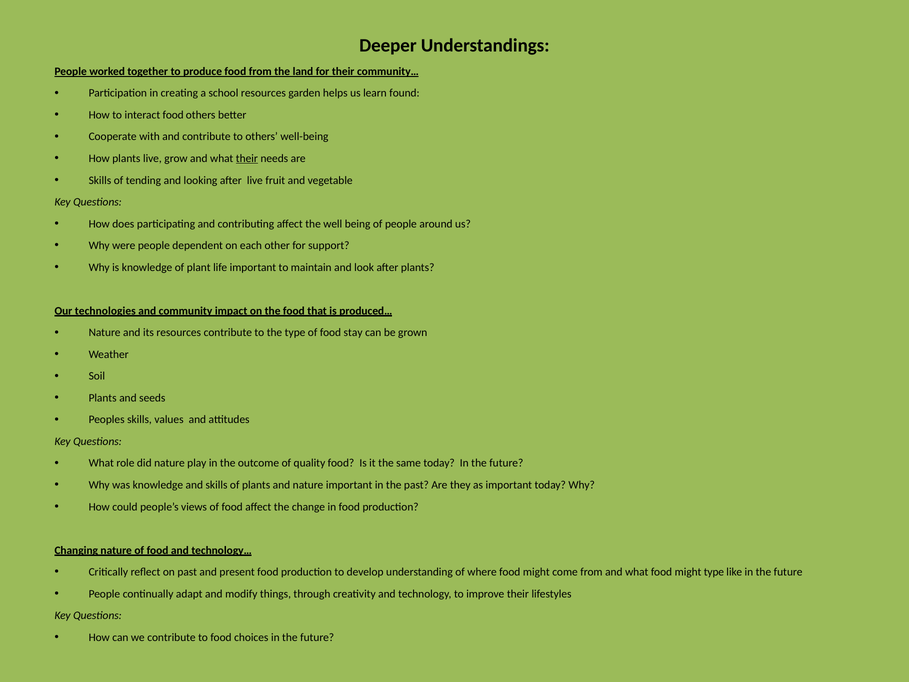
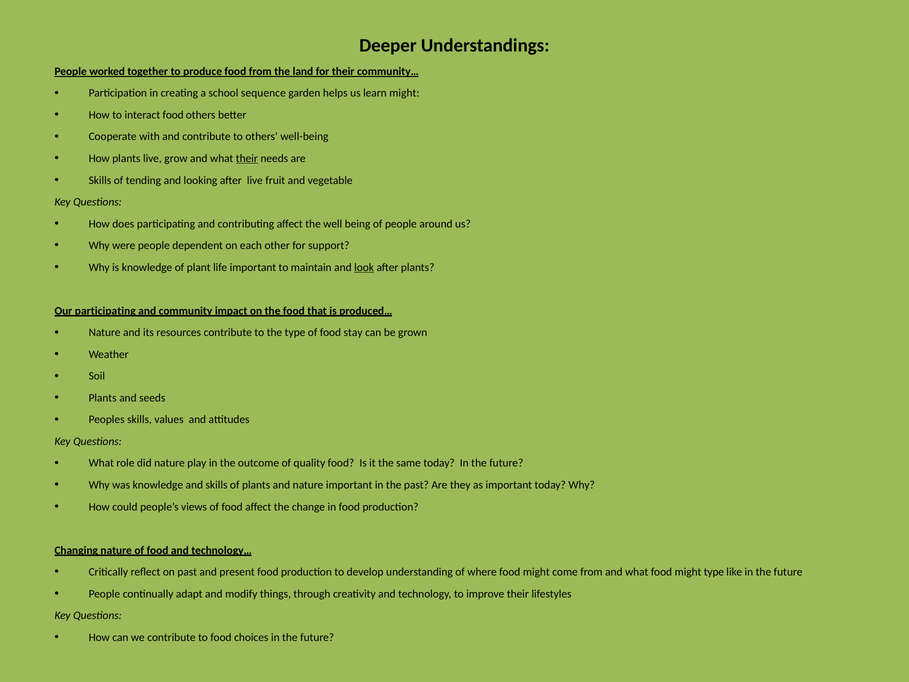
school resources: resources -> sequence (263, 93)
learn found: found -> might (404, 93)
look underline: none -> present (364, 267)
Our technologies: technologies -> participating (105, 311)
